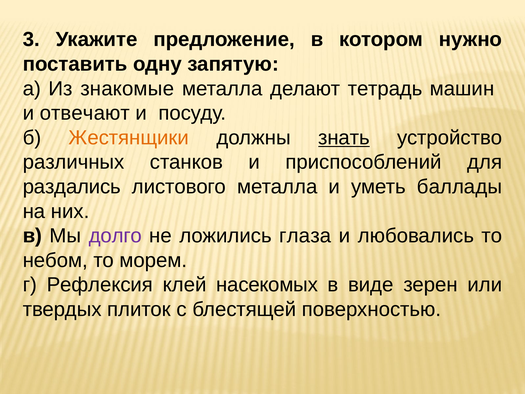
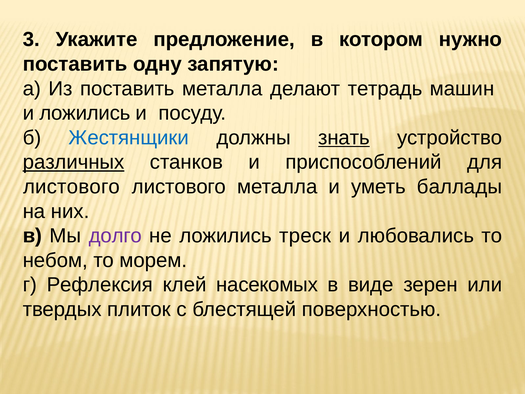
Из знакомые: знакомые -> поставить (127, 89)
и отвечают: отвечают -> ложились (85, 113)
Жестянщики colour: orange -> blue (129, 138)
различных underline: none -> present (74, 162)
раздались: раздались -> листового (72, 187)
глаза: глаза -> треск (305, 236)
